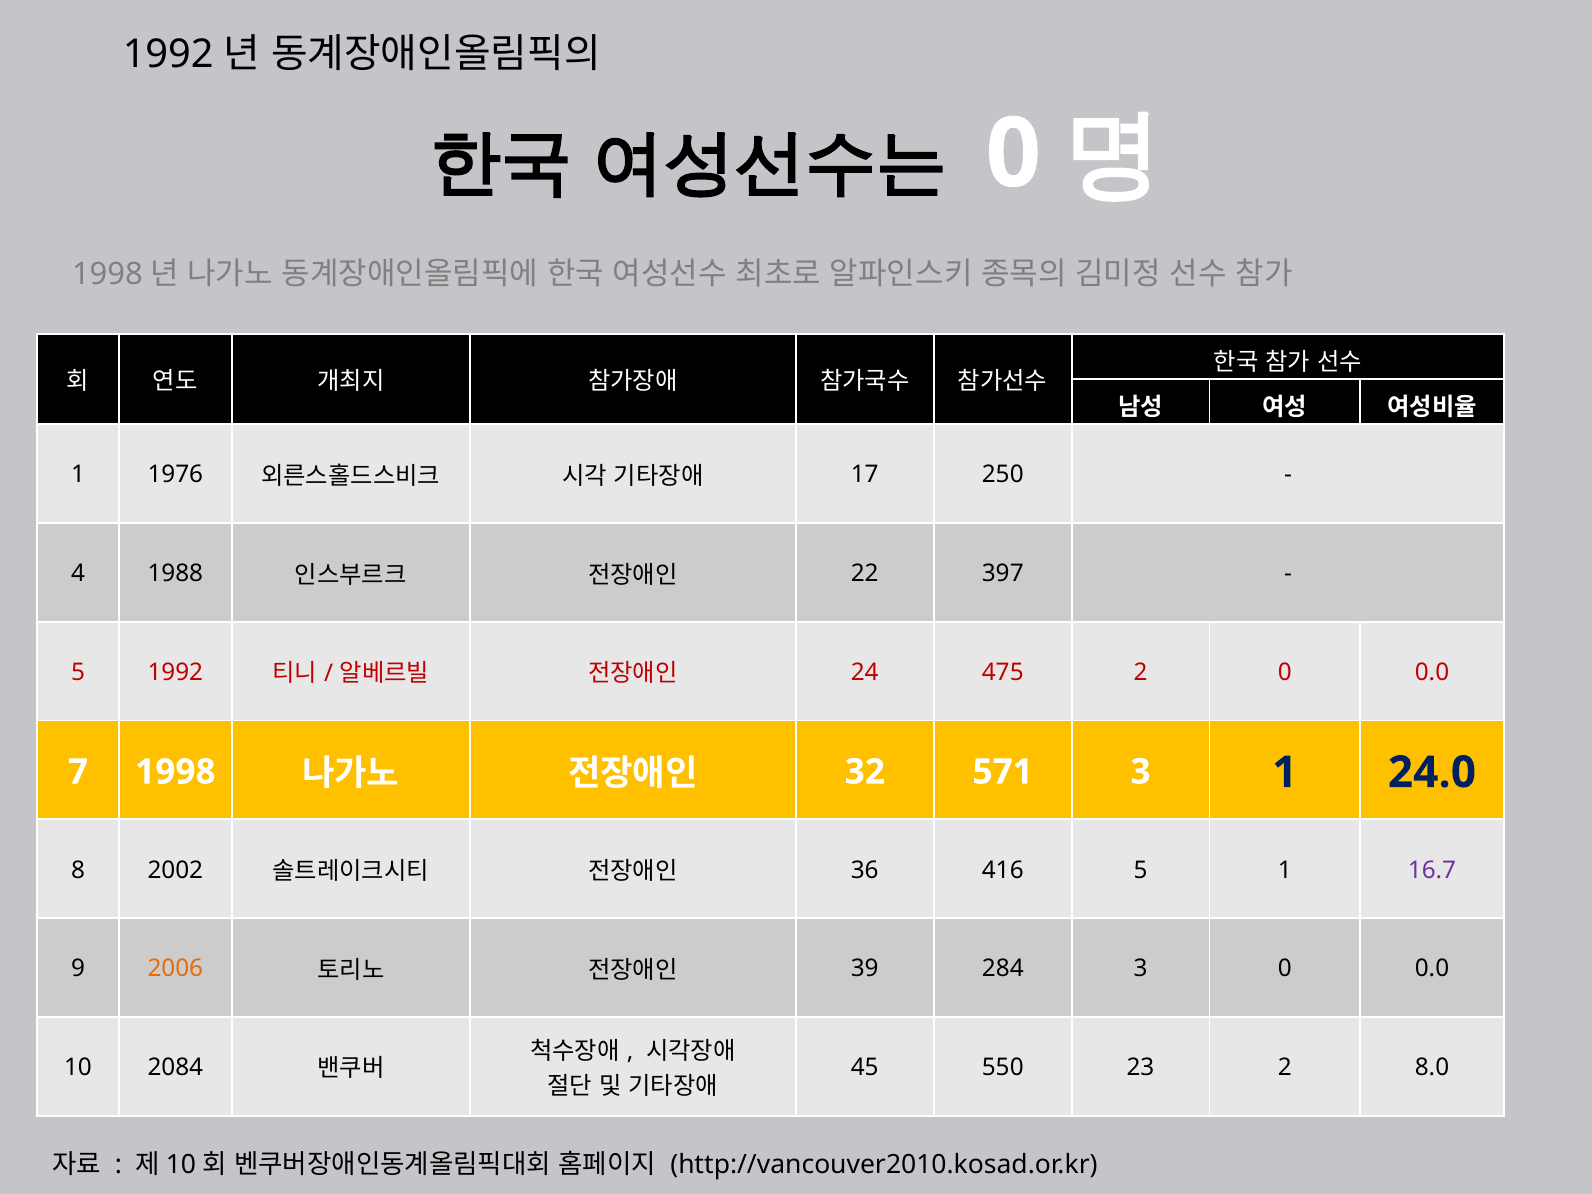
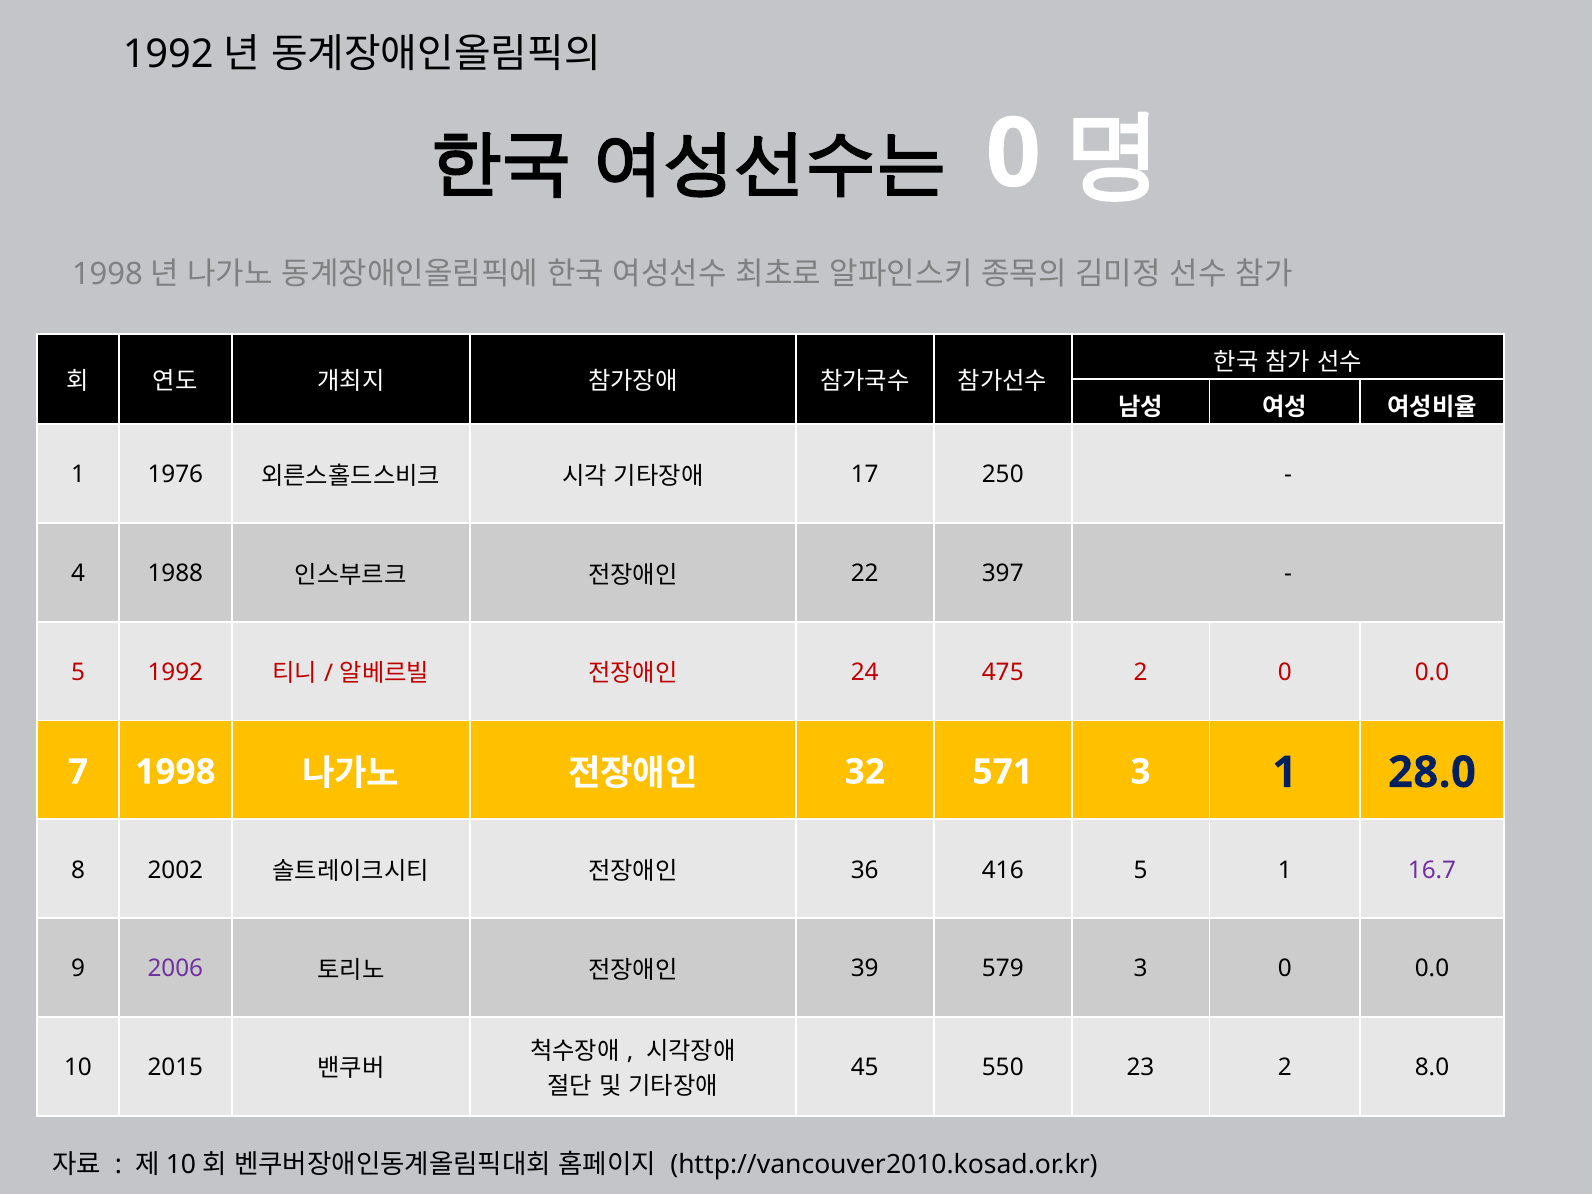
24.0: 24.0 -> 28.0 (1432, 772)
2006 colour: orange -> purple (175, 969)
284: 284 -> 579 (1003, 969)
2084: 2084 -> 2015 (175, 1068)
